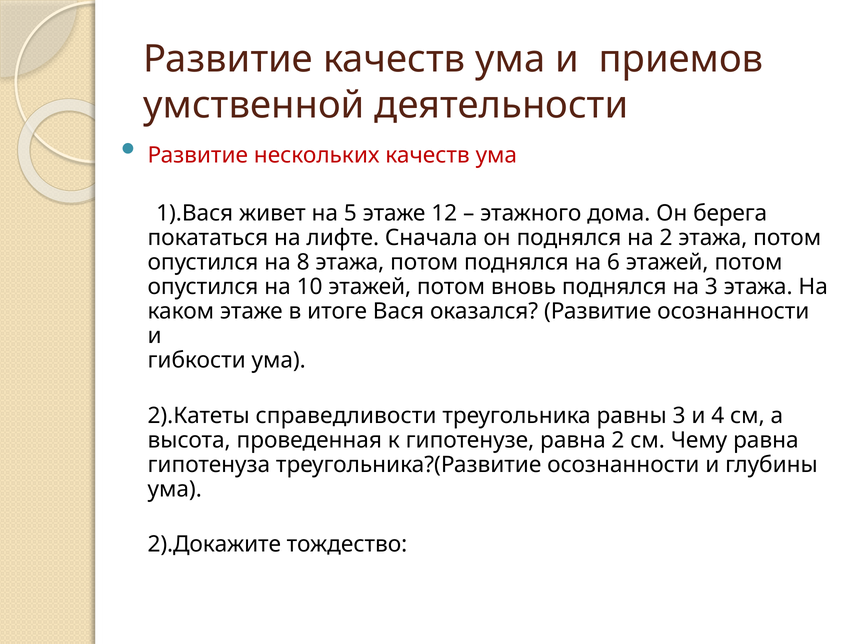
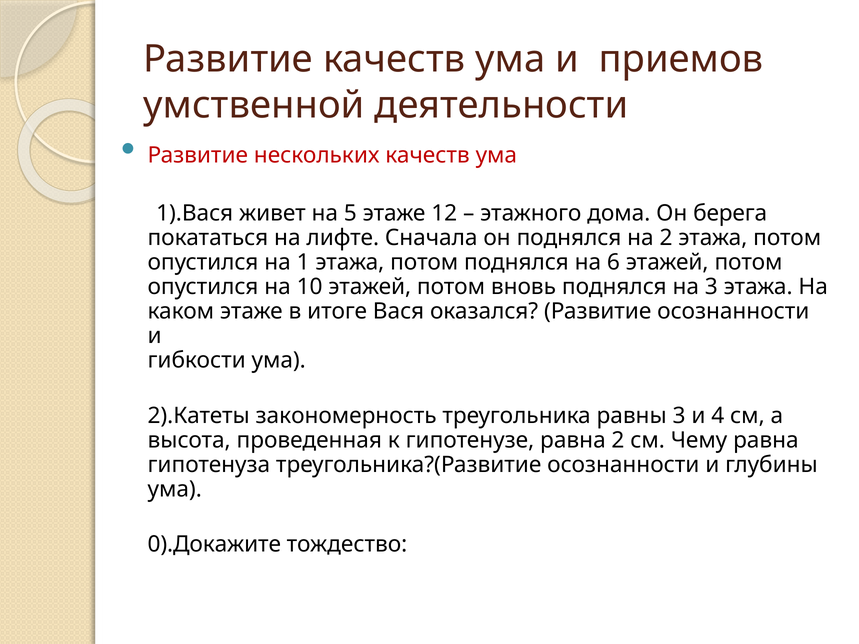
8: 8 -> 1 (303, 262)
справедливости: справедливости -> закономерность (346, 416)
2).Докажите: 2).Докажите -> 0).Докажите (214, 545)
